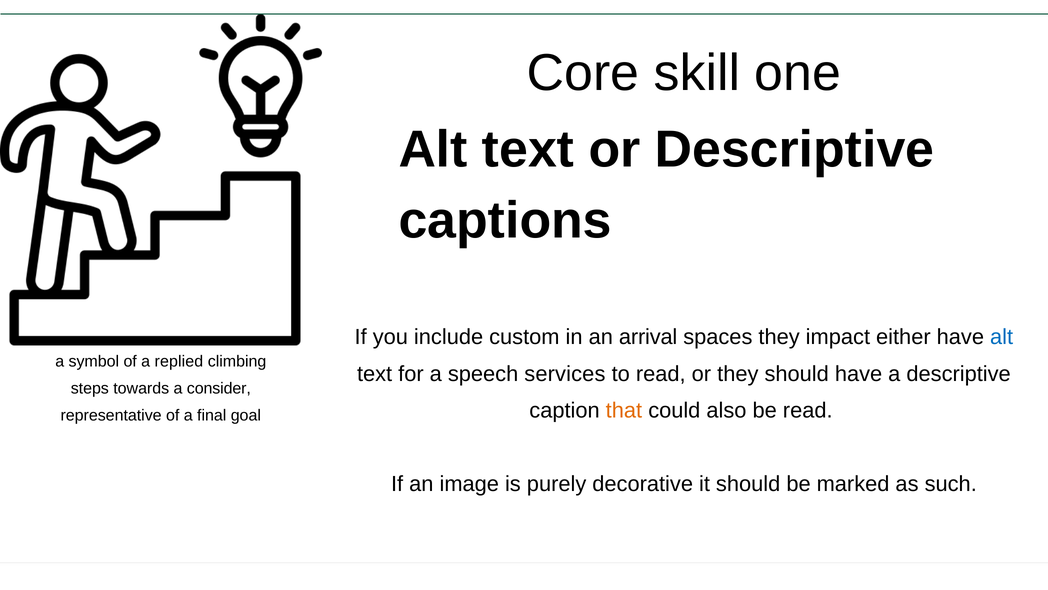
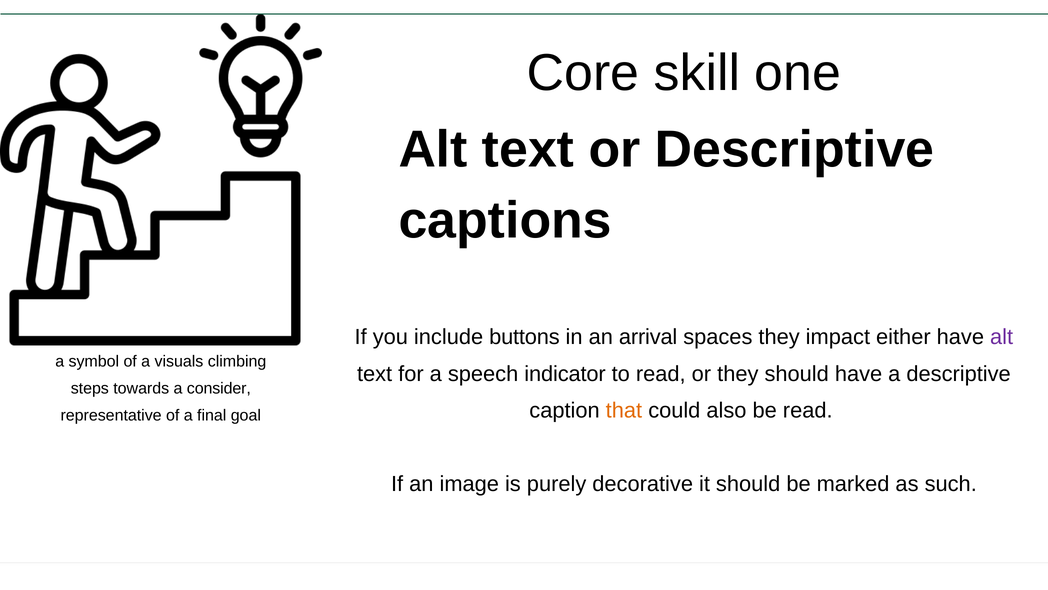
custom: custom -> buttons (524, 337)
alt colour: blue -> purple (1002, 337)
replied: replied -> visuals (179, 361)
services: services -> indicator (565, 374)
